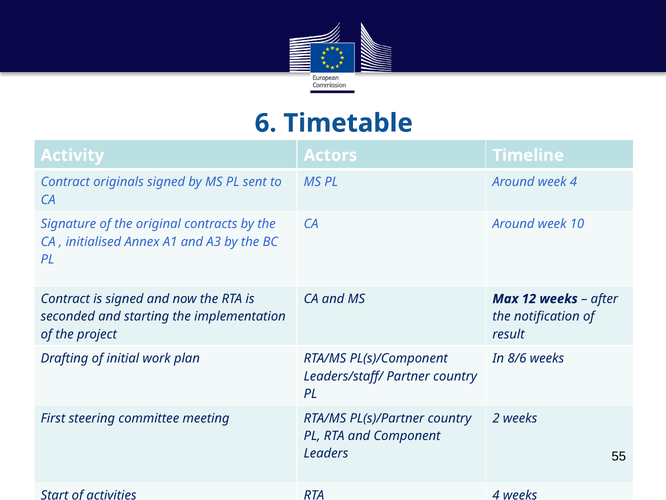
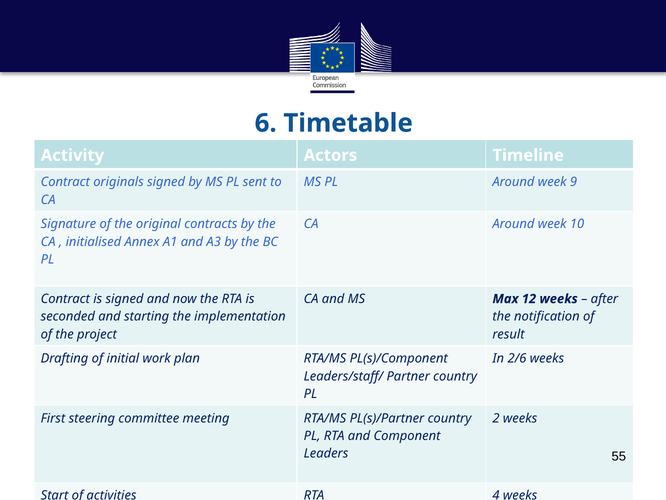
week 4: 4 -> 9 (574, 182)
8/6: 8/6 -> 2/6 (517, 358)
